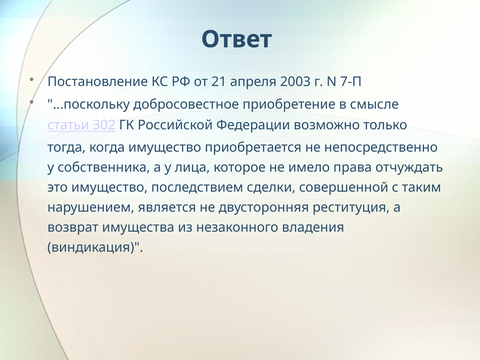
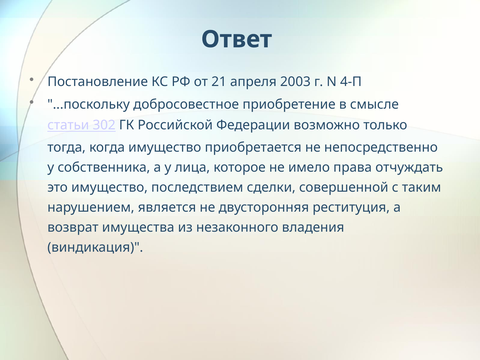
7-П: 7-П -> 4-П (351, 82)
